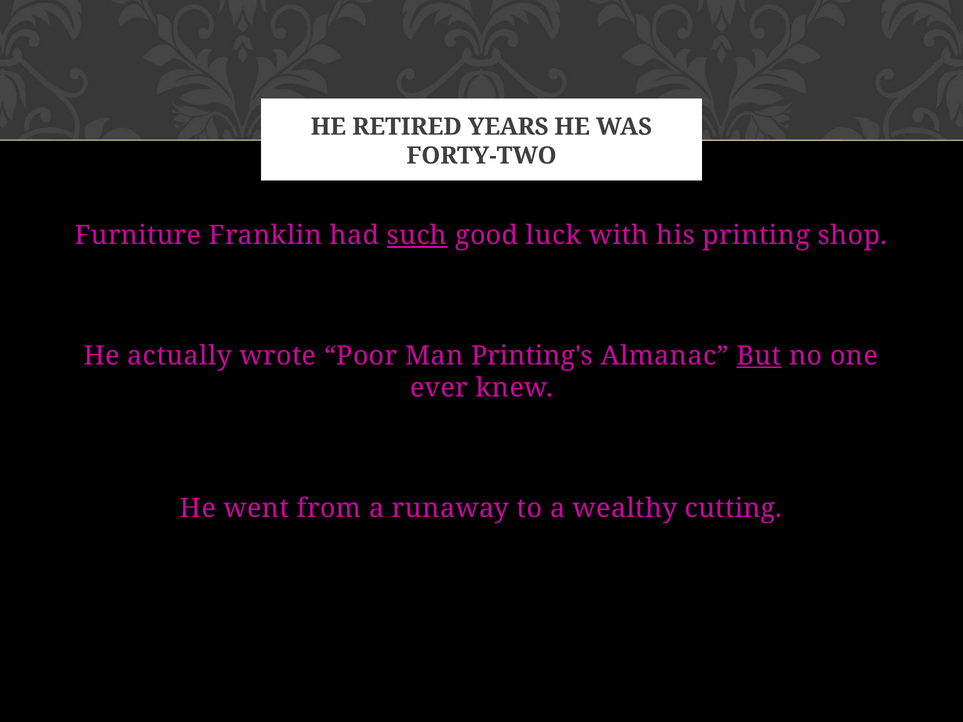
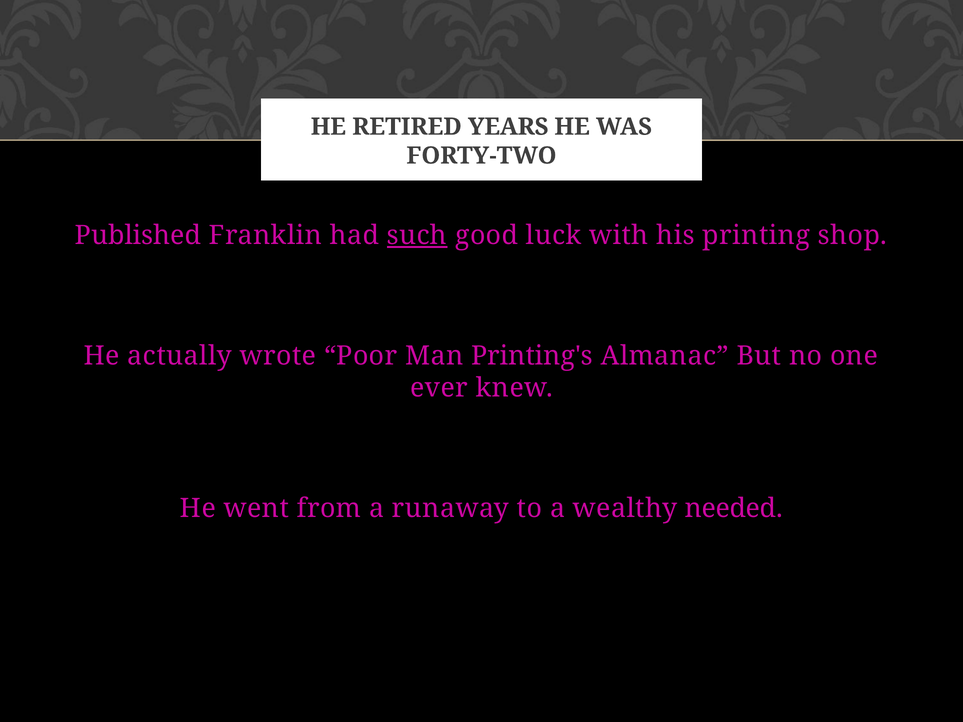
Furniture: Furniture -> Published (138, 236)
But underline: present -> none (759, 356)
cutting: cutting -> needed (734, 509)
